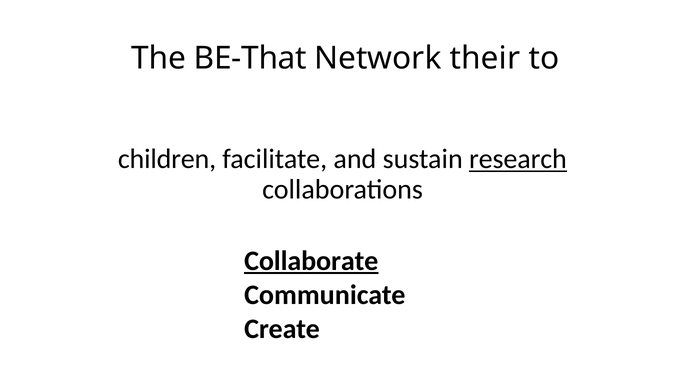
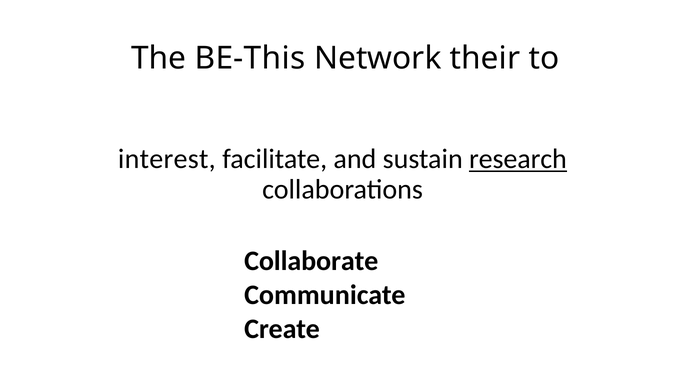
BE-That: BE-That -> BE-This (250, 58)
children: children -> interest (167, 159)
Collaborate underline: present -> none (311, 261)
